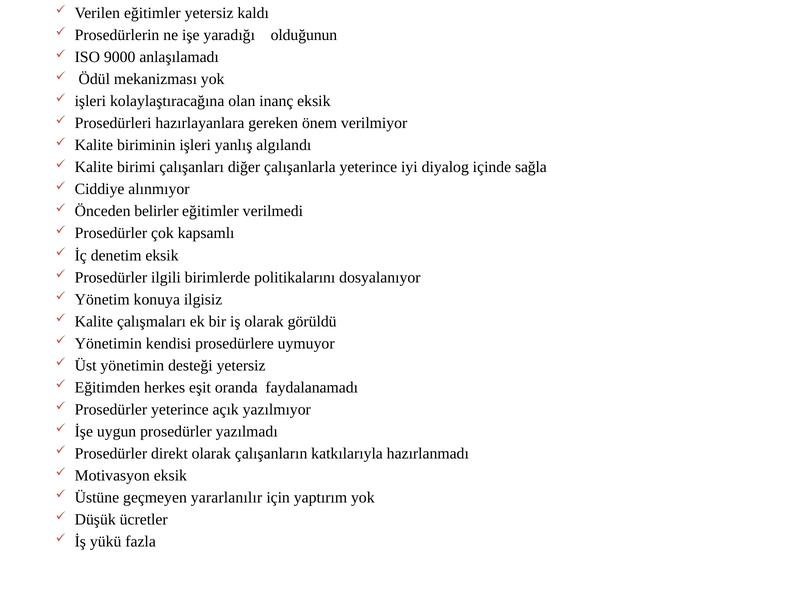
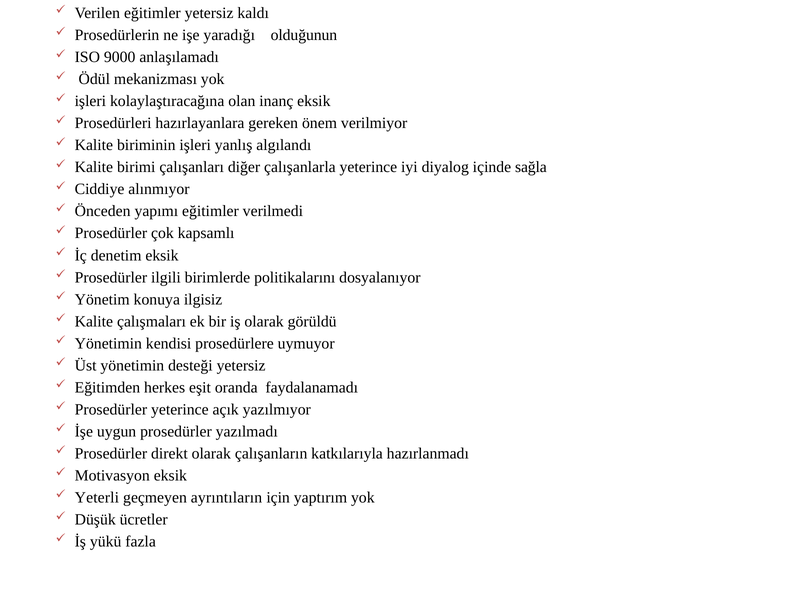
belirler: belirler -> yapımı (156, 211)
Üstüne: Üstüne -> Yeterli (97, 497)
yararlanılır: yararlanılır -> ayrıntıların (227, 497)
